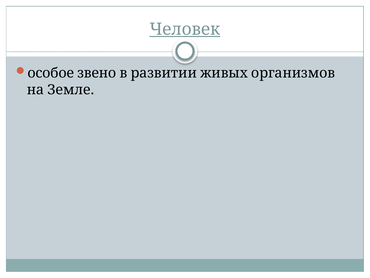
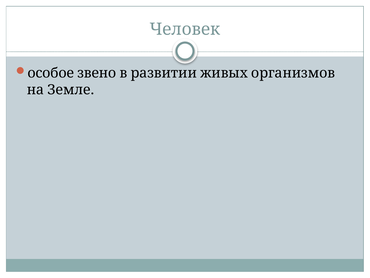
Человек underline: present -> none (185, 29)
